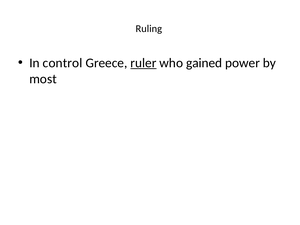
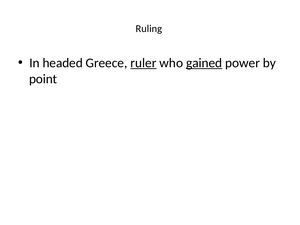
control: control -> headed (63, 63)
gained underline: none -> present (204, 63)
most: most -> point (43, 79)
